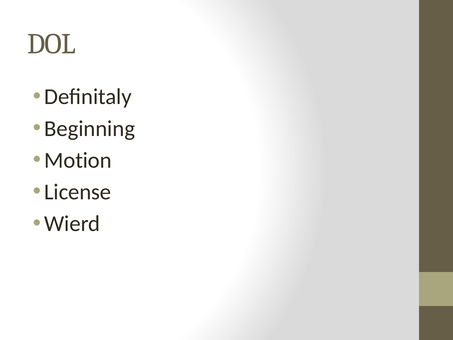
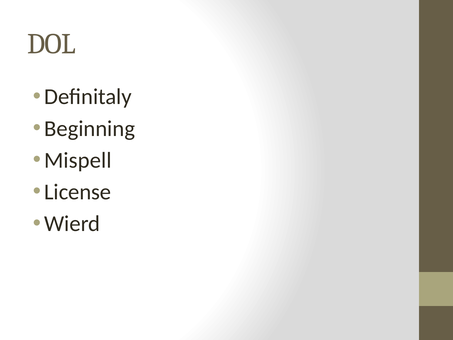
Motion: Motion -> Mispell (78, 160)
